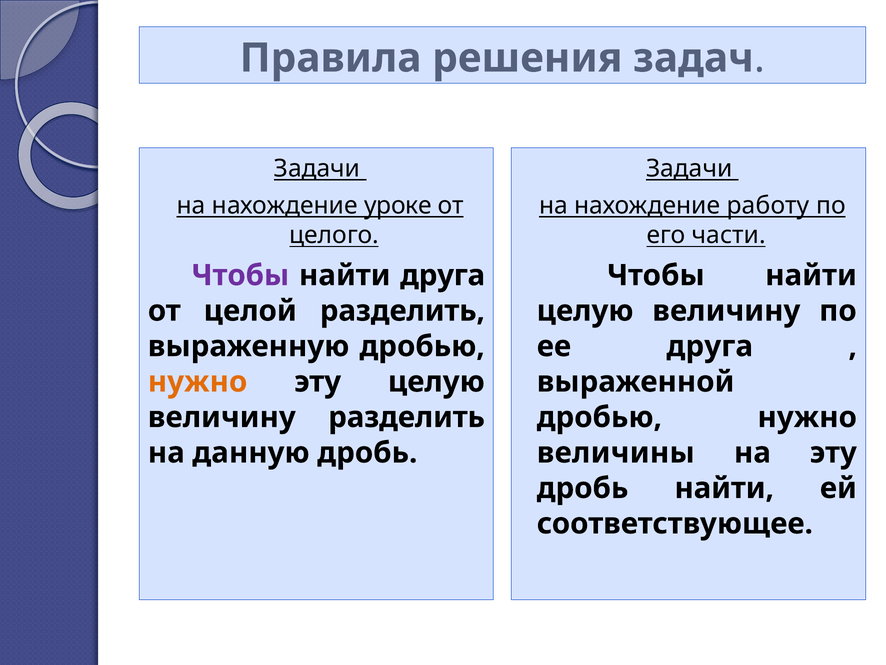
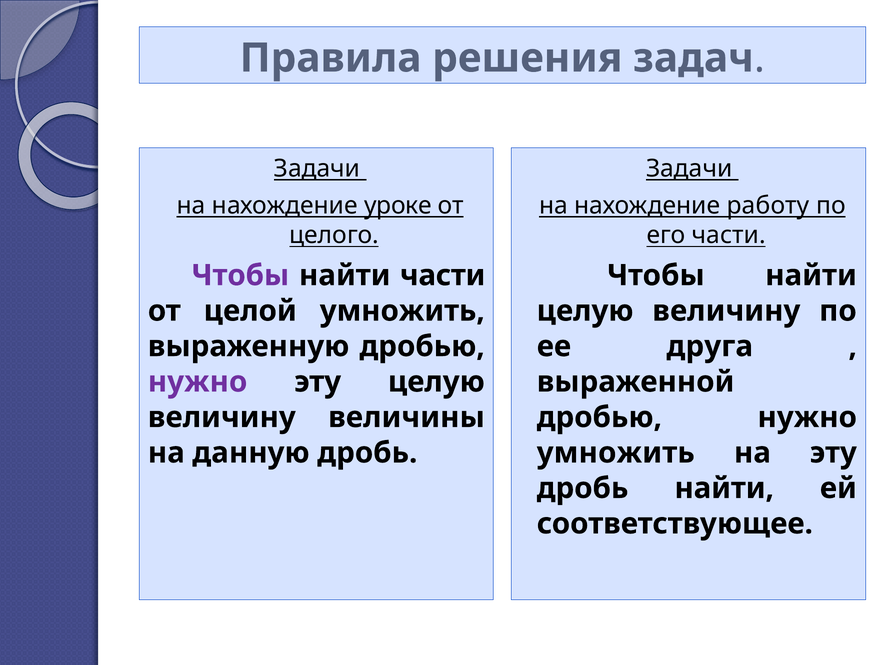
найти друга: друга -> части (443, 275)
целой разделить: разделить -> умножить (402, 311)
нужно colour: orange -> purple (198, 382)
величину разделить: разделить -> величины (406, 417)
величины: величины -> умножить (616, 452)
